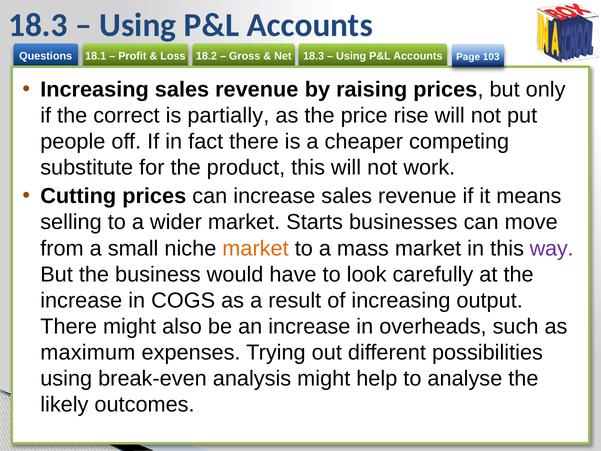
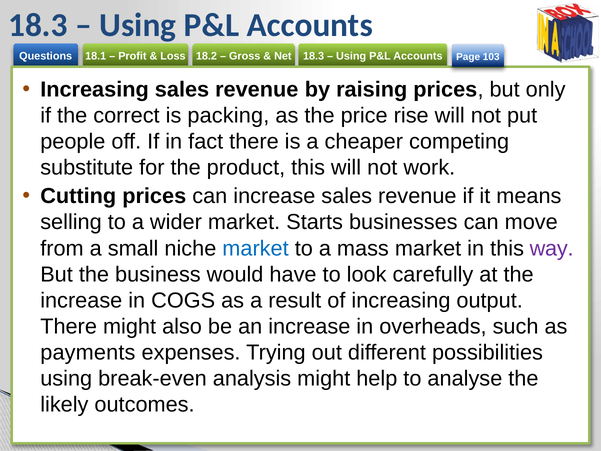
partially: partially -> packing (228, 116)
market colour: orange -> blue (256, 248)
maximum: maximum -> payments (88, 352)
